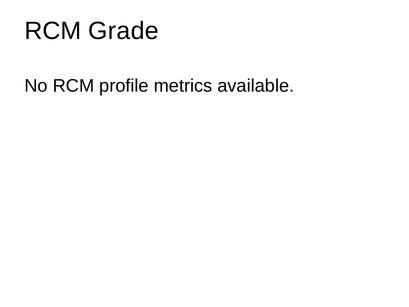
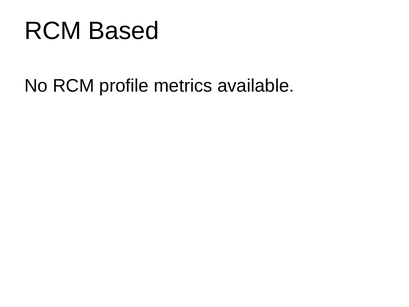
Grade: Grade -> Based (124, 31)
